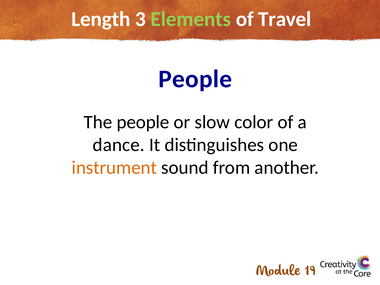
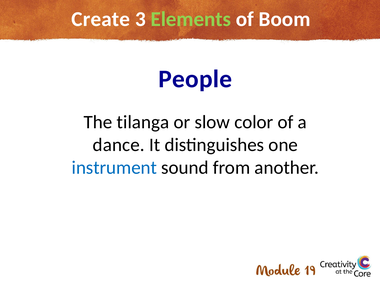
Length: Length -> Create (101, 19)
Travel: Travel -> Boom (285, 19)
The people: people -> tilanga (143, 122)
instrument colour: orange -> blue (114, 168)
